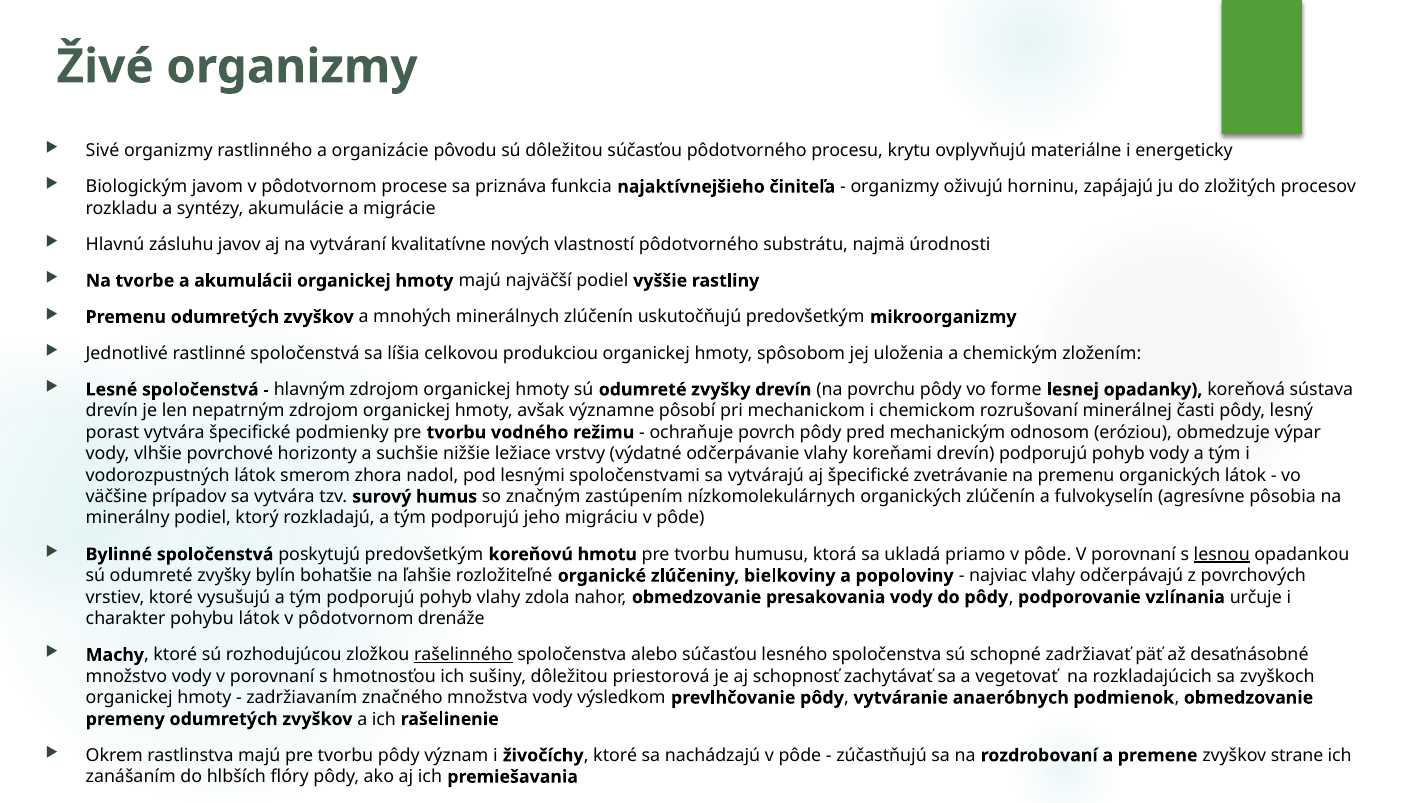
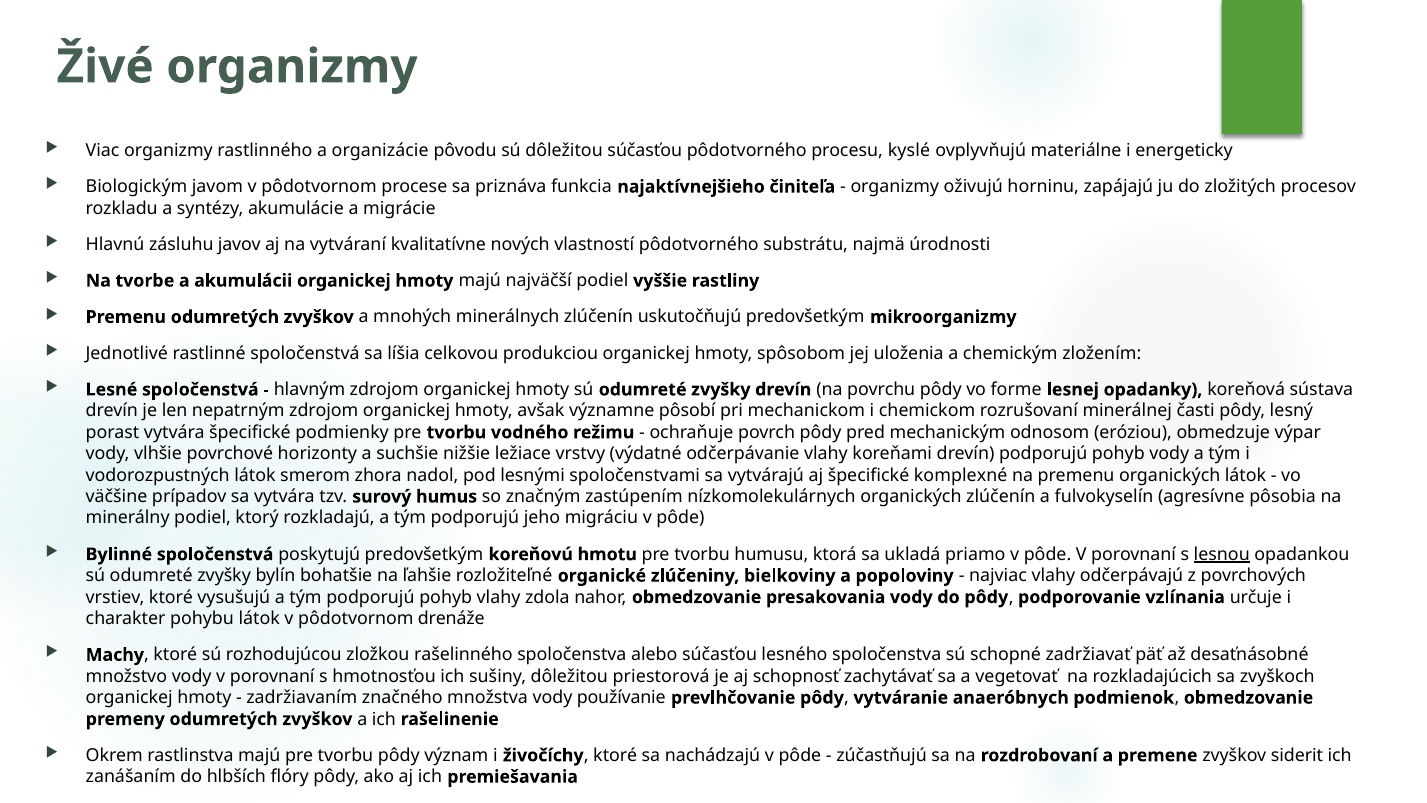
Sivé: Sivé -> Viac (103, 150)
krytu: krytu -> kyslé (909, 150)
zvetrávanie: zvetrávanie -> komplexné (961, 475)
rašelinného underline: present -> none (463, 655)
výsledkom: výsledkom -> používanie (621, 697)
strane: strane -> siderit (1297, 755)
